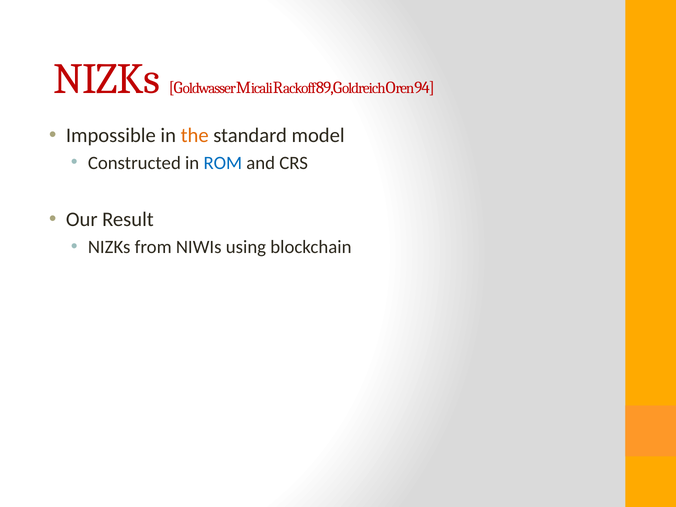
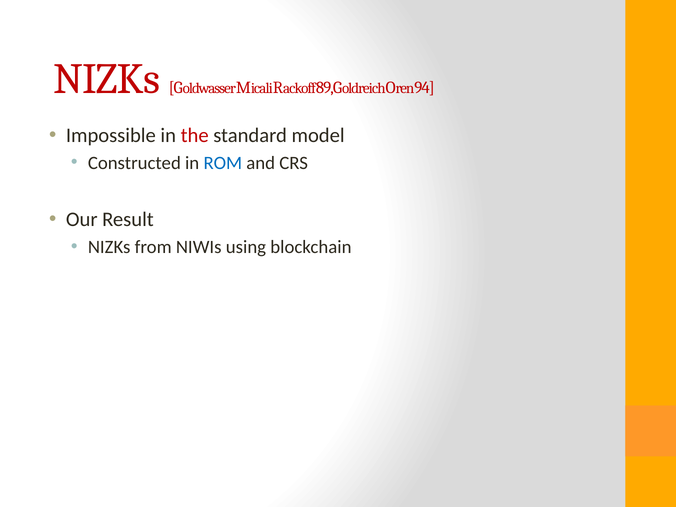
the colour: orange -> red (195, 136)
